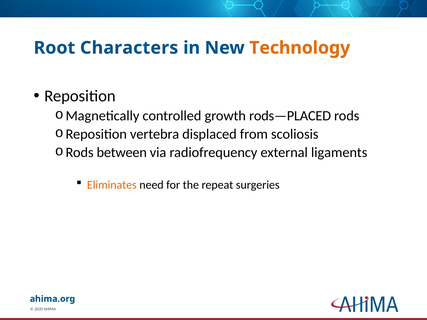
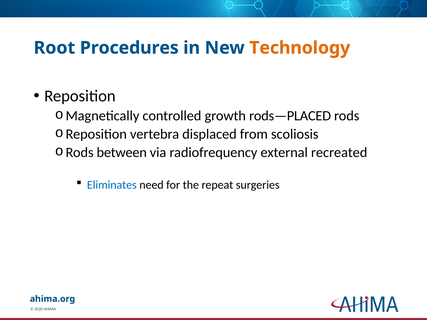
Characters: Characters -> Procedures (129, 48)
ligaments: ligaments -> recreated (339, 153)
Eliminates colour: orange -> blue (112, 185)
